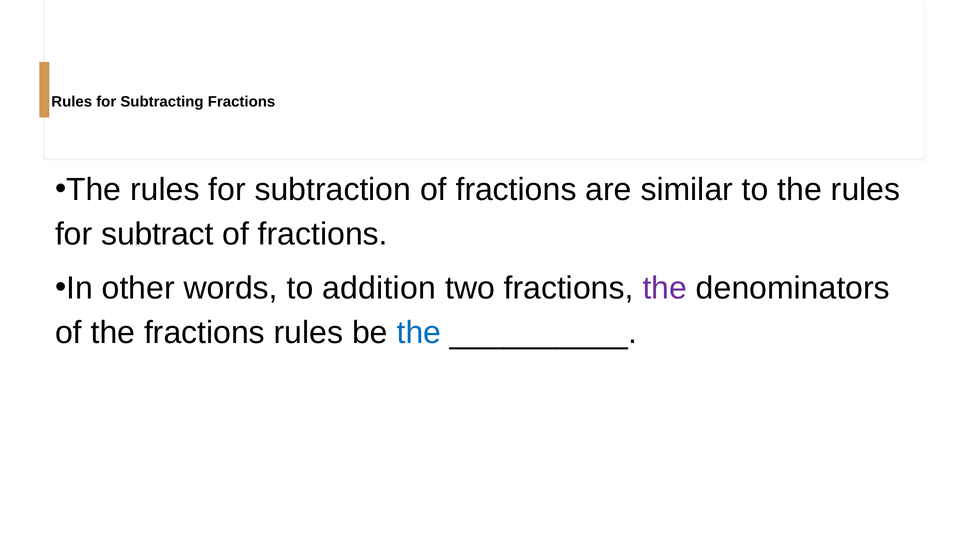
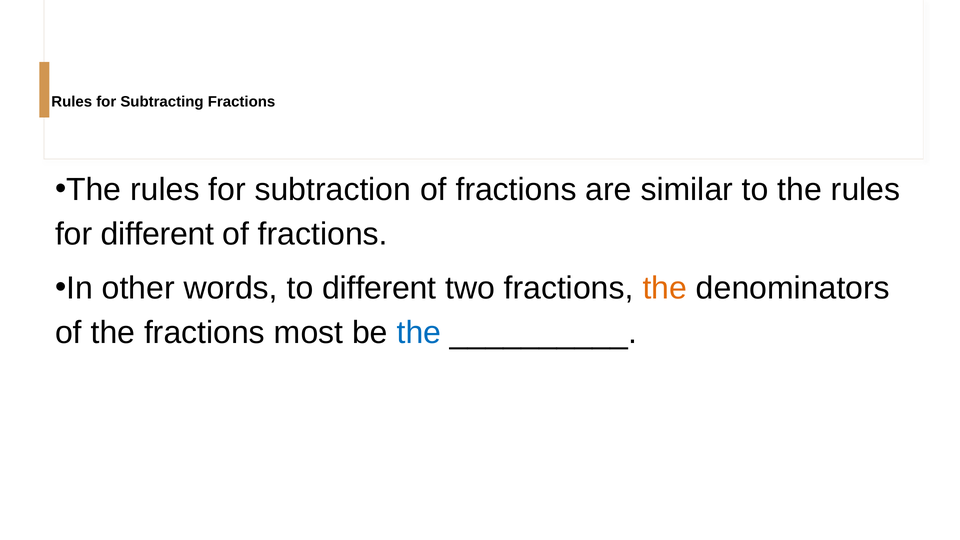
for subtract: subtract -> different (157, 234)
to addition: addition -> different (379, 288)
the colour: purple -> orange (665, 288)
fractions rules: rules -> most (309, 332)
